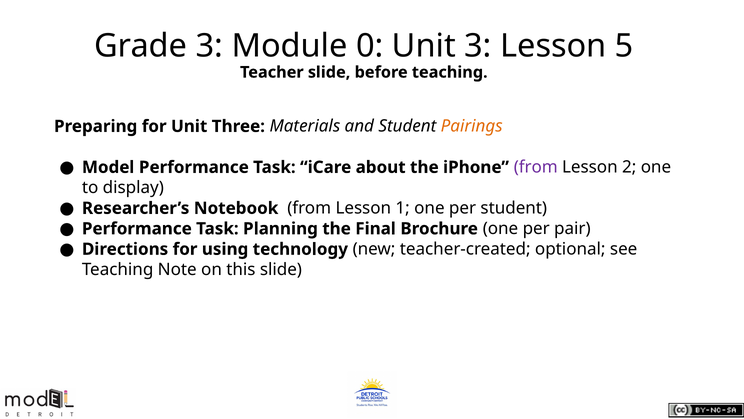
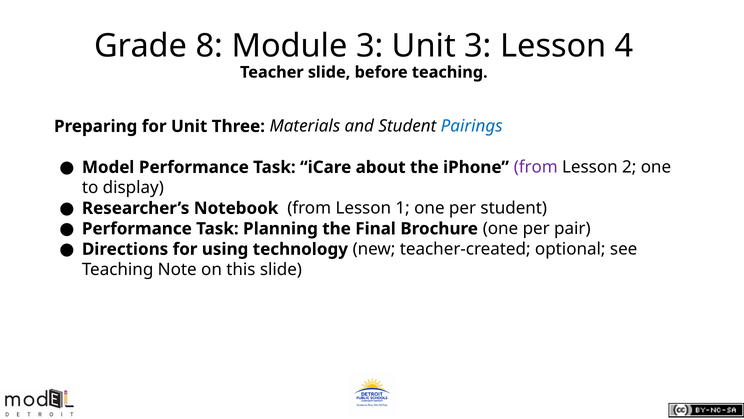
Grade 3: 3 -> 8 (209, 46)
Module 0: 0 -> 3 (370, 46)
5: 5 -> 4 (624, 46)
Pairings colour: orange -> blue (472, 126)
